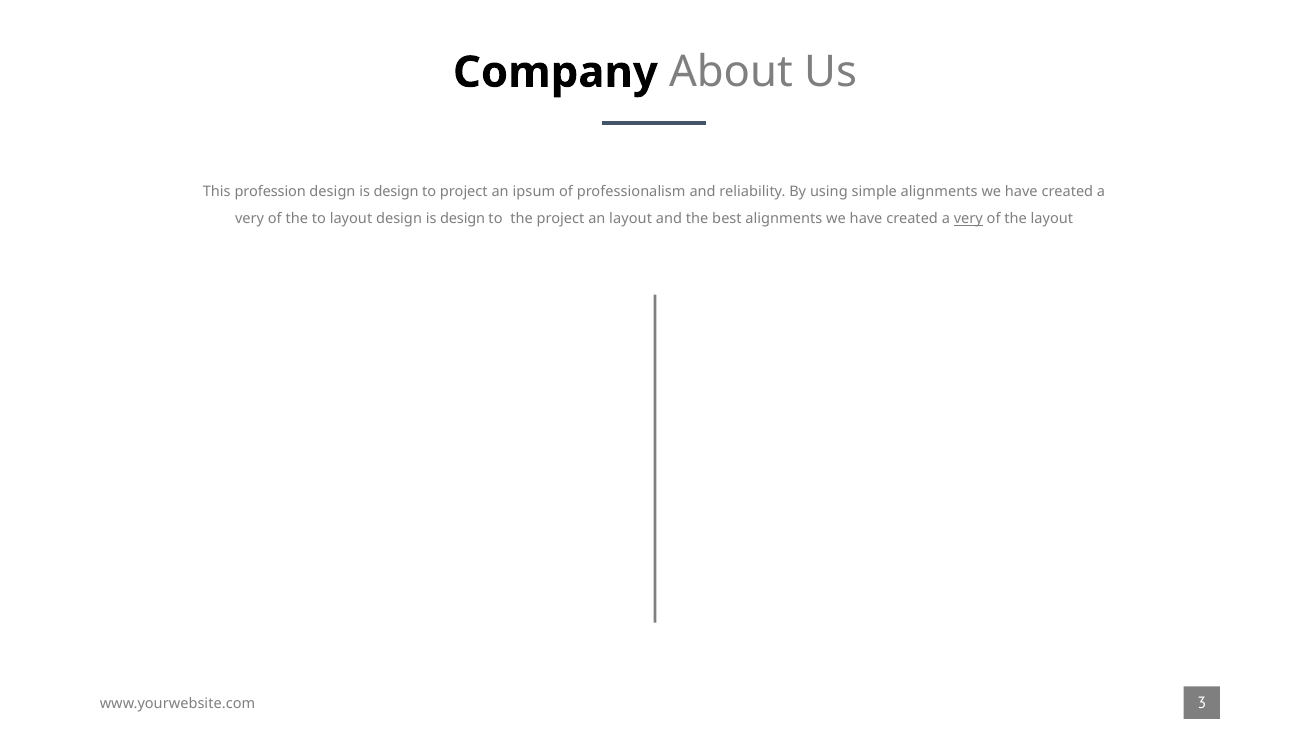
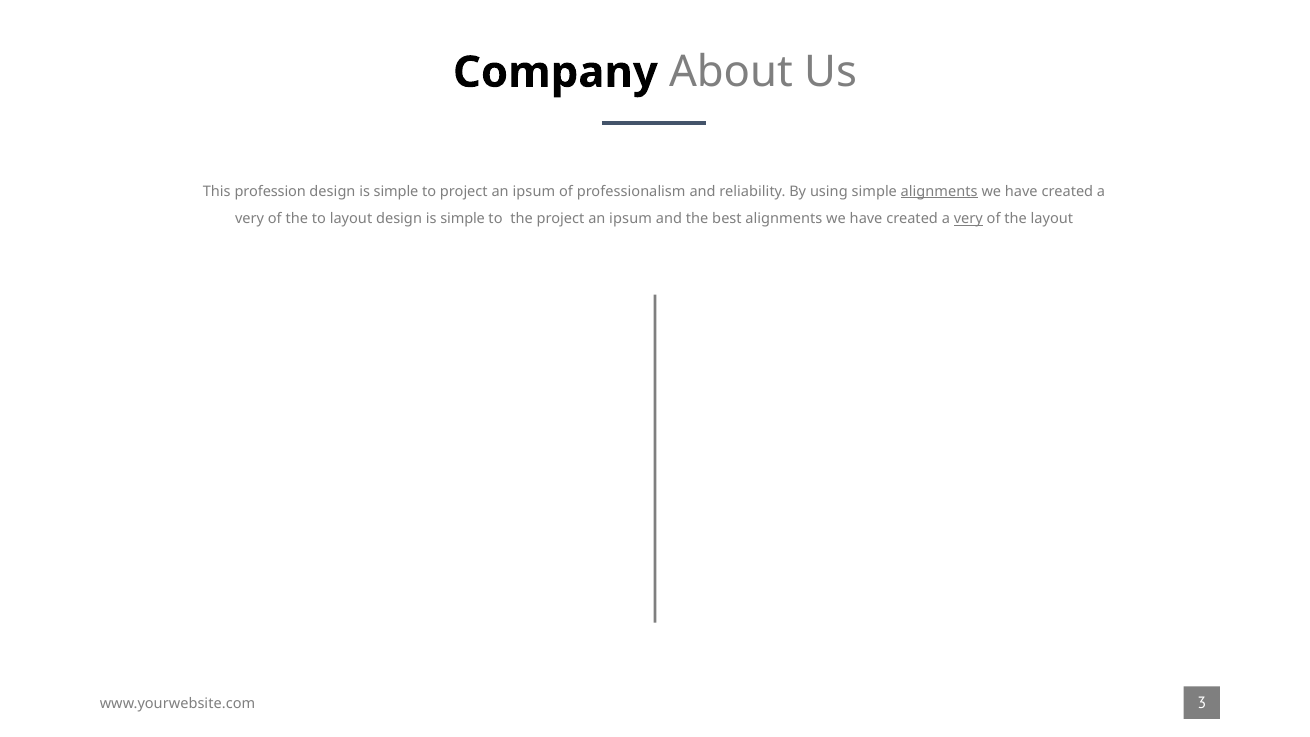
design: design -> simple (396, 191)
alignments underline: none -> present (939, 191)
layout design is design: design -> simple (463, 219)
the project an layout: layout -> ipsum (631, 219)
